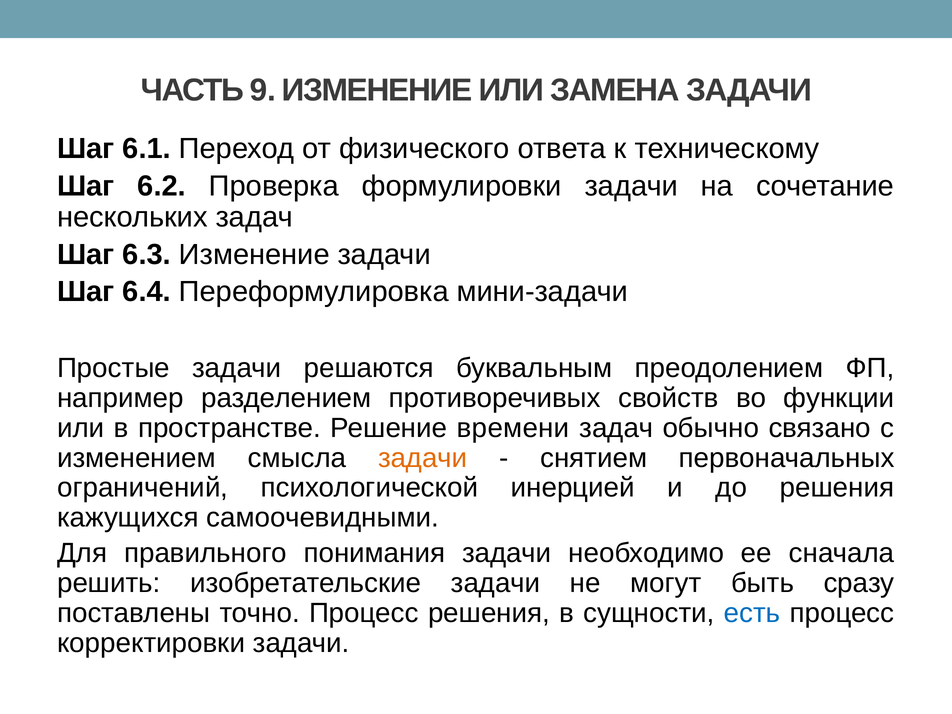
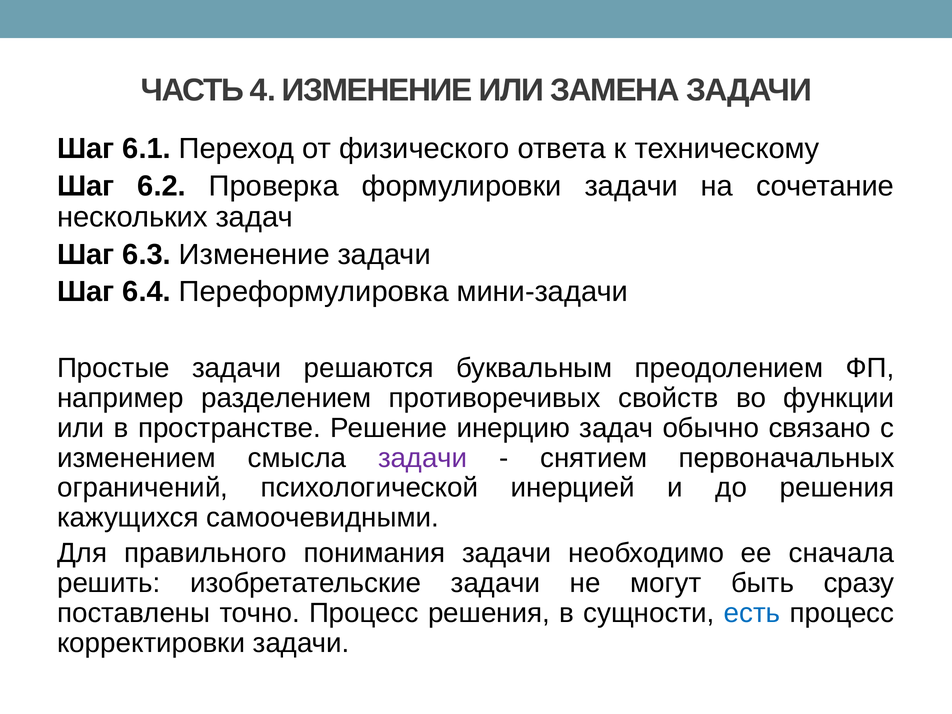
9: 9 -> 4 (263, 90)
времени: времени -> инерцию (513, 428)
задачи colour: orange -> purple (423, 458)
